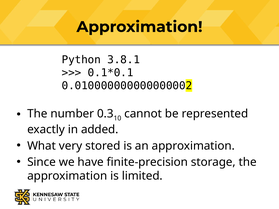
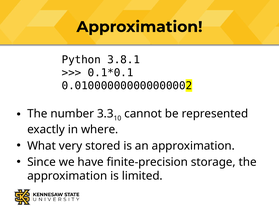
0.3: 0.3 -> 3.3 (105, 114)
added: added -> where (100, 130)
